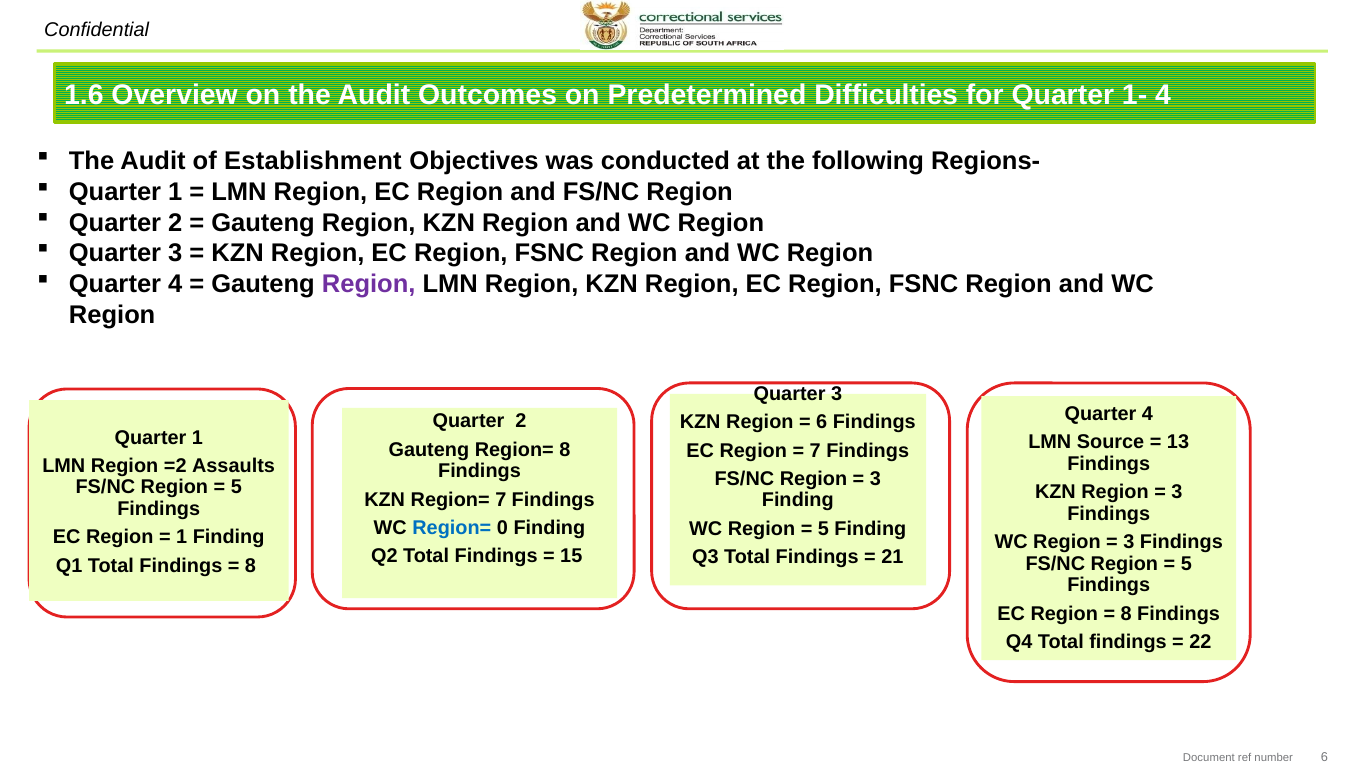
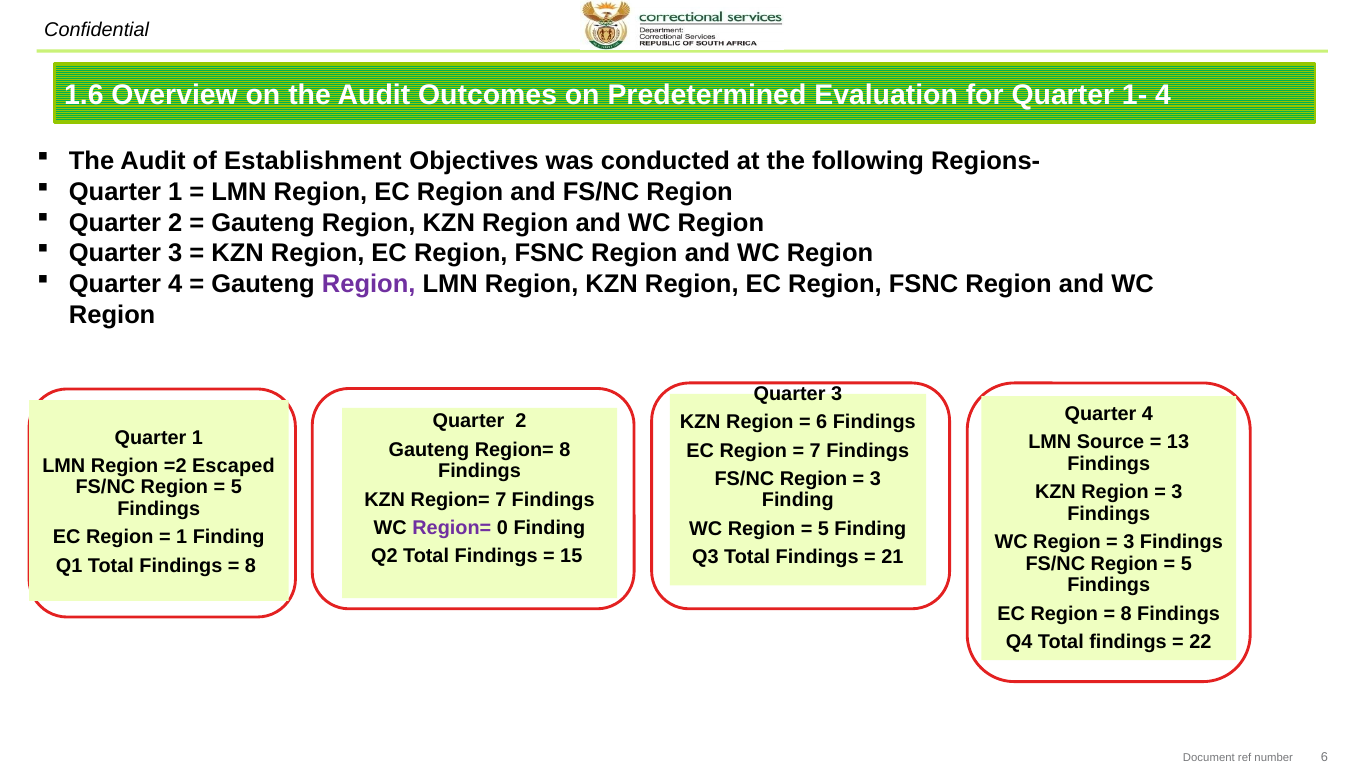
Difficulties: Difficulties -> Evaluation (886, 95)
Assaults: Assaults -> Escaped (233, 466)
Region= colour: blue -> purple (452, 528)
